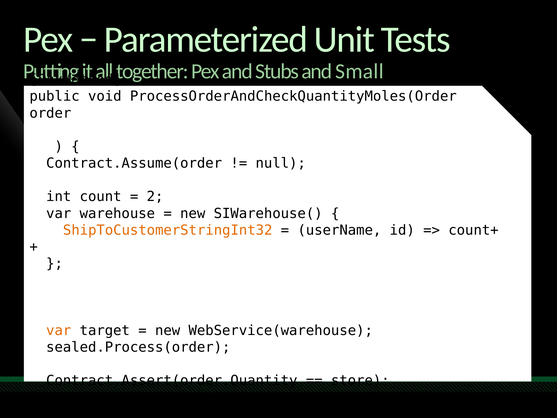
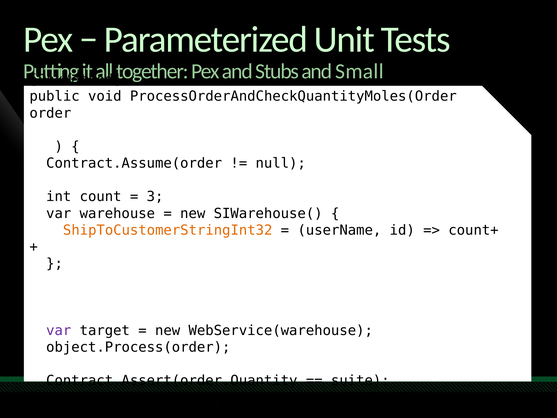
2: 2 -> 3 (155, 197)
var colour: orange -> purple (59, 330)
sealed.Process(order: sealed.Process(order -> object.Process(order (138, 347)
store: store -> suite (360, 380)
